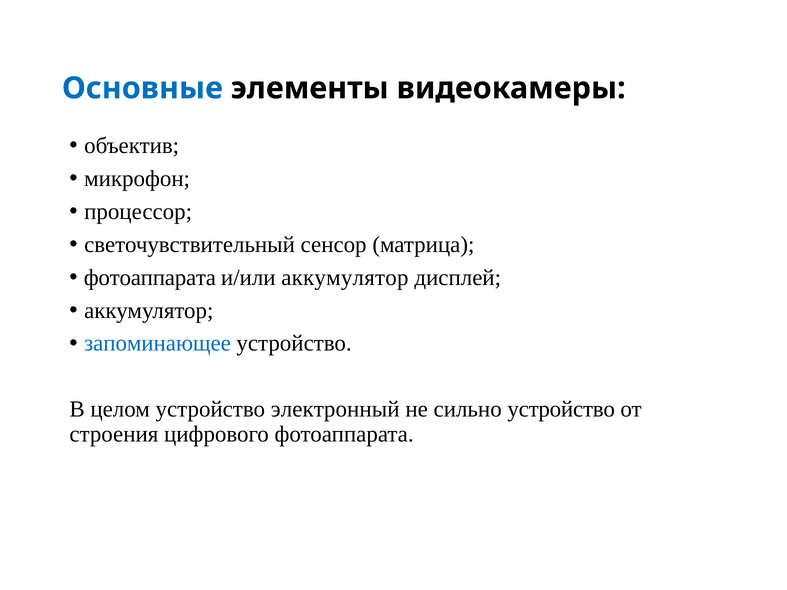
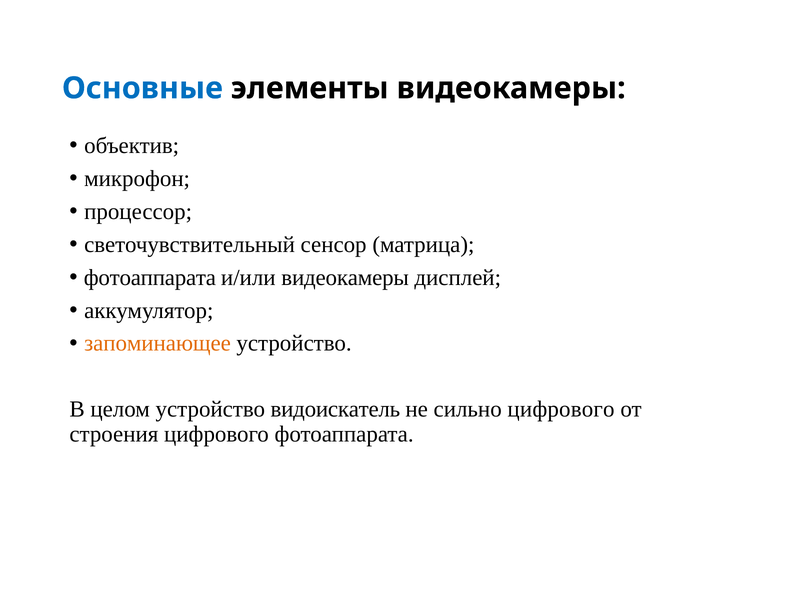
и/или аккумулятор: аккумулятор -> видеокамеры (345, 278)
запоминающее colour: blue -> orange (158, 344)
электронный: электронный -> видоискатель (335, 410)
сильно устройство: устройство -> цифрового (561, 410)
